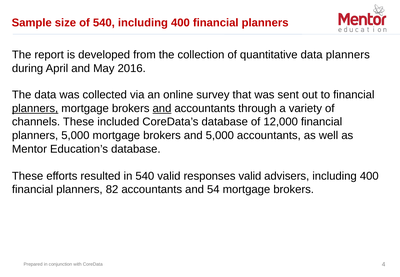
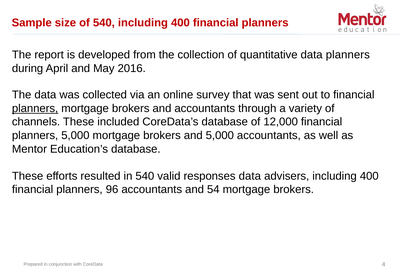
and underline: present -> none (162, 108)
responses valid: valid -> data (250, 176)
82: 82 -> 96 (112, 190)
